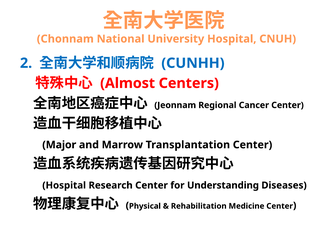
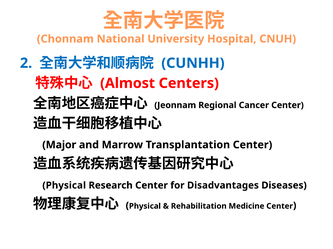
Hospital: Hospital -> Physical (64, 186)
Understanding: Understanding -> Disadvantages (223, 186)
